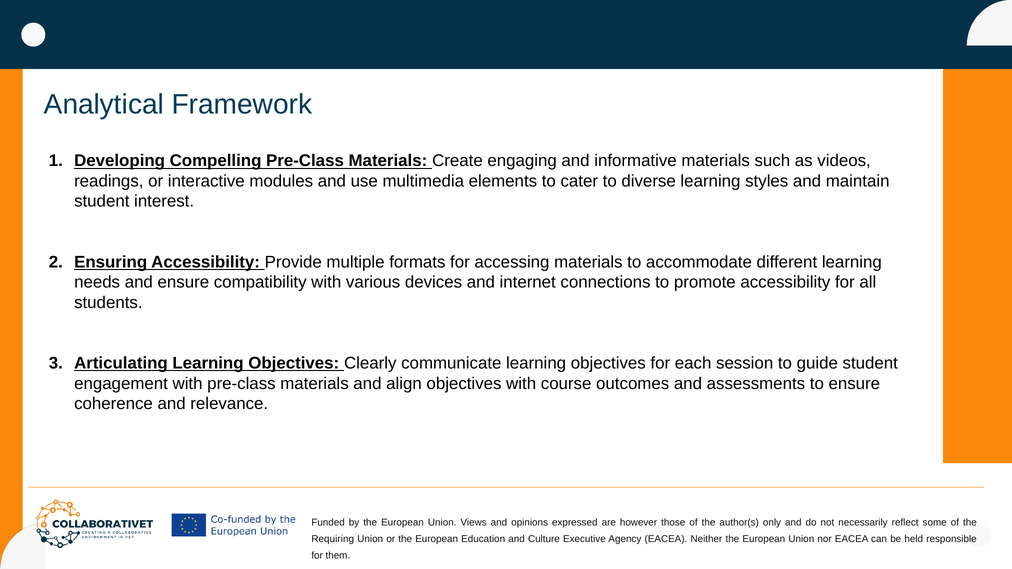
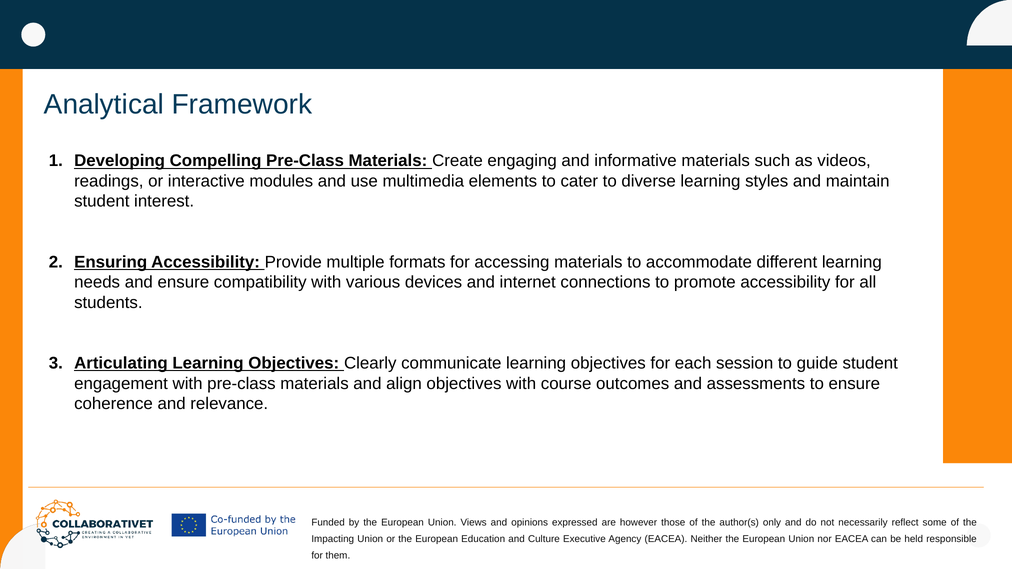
Requiring: Requiring -> Impacting (333, 539)
